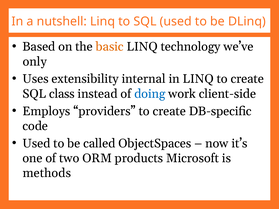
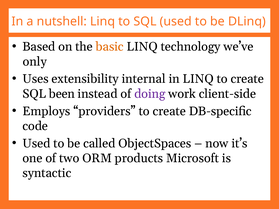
class: class -> been (62, 94)
doing colour: blue -> purple (150, 94)
methods: methods -> syntactic (47, 173)
